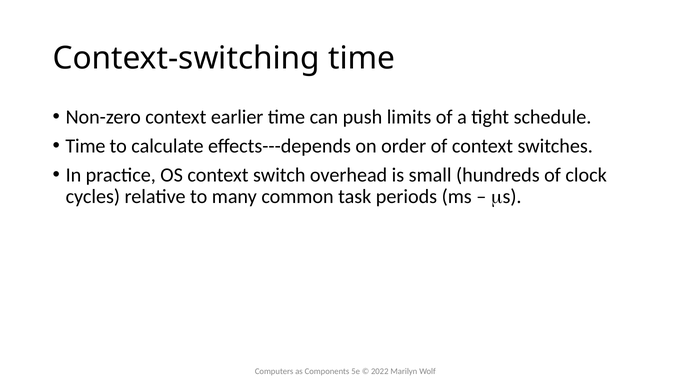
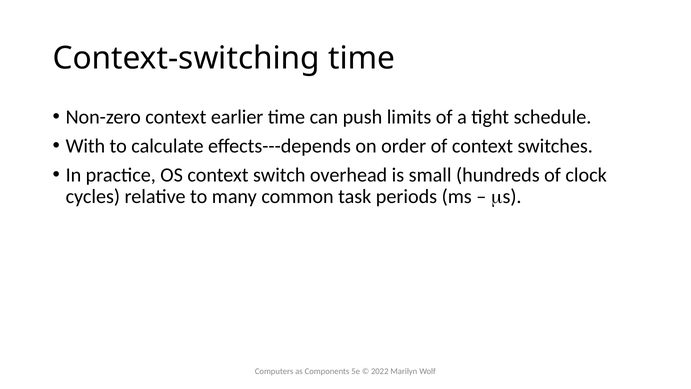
Time: Time -> With (85, 146)
